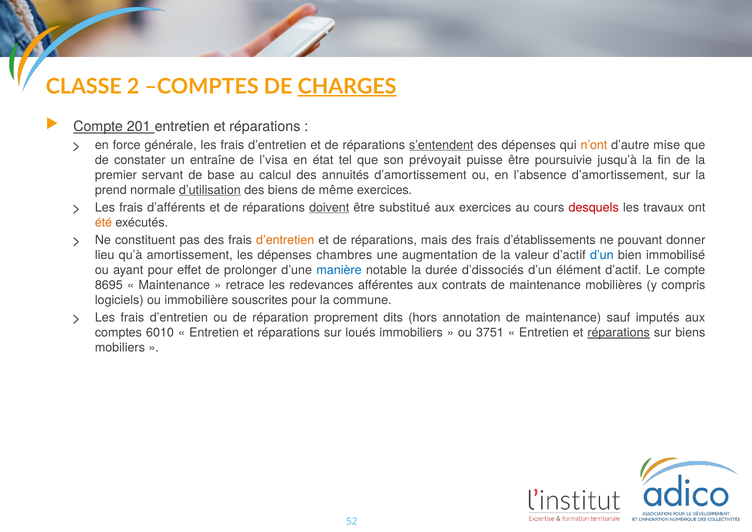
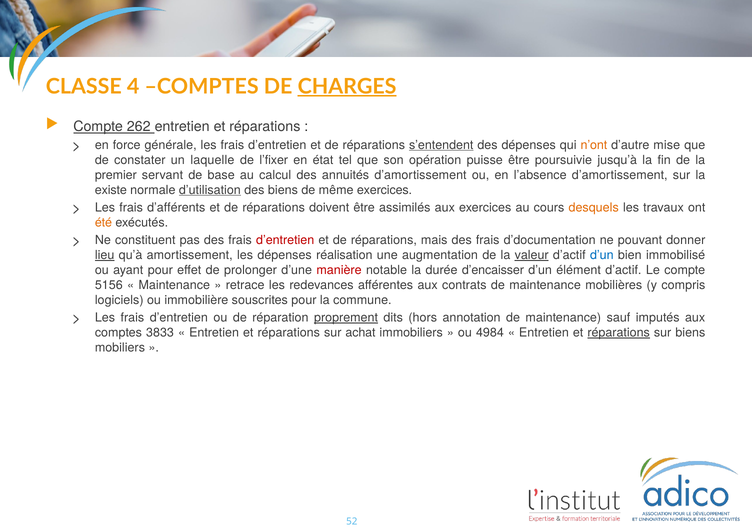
2: 2 -> 4 (133, 86)
201: 201 -> 262 (139, 126)
entraîne: entraîne -> laquelle (212, 160)
l’visa: l’visa -> l’fixer (274, 160)
prévoyait: prévoyait -> opération (435, 160)
prend: prend -> existe (111, 190)
doivent underline: present -> none (329, 207)
substitué: substitué -> assimilés (405, 207)
desquels colour: red -> orange (594, 207)
d’entretien colour: orange -> red (285, 240)
d’établissements: d’établissements -> d’documentation (550, 240)
lieu underline: none -> present (105, 255)
chambres: chambres -> réalisation (344, 255)
valeur underline: none -> present (532, 255)
manière colour: blue -> red (339, 270)
d’dissociés: d’dissociés -> d’encaisser (493, 270)
8695: 8695 -> 5156 (109, 285)
proprement underline: none -> present (346, 317)
6010: 6010 -> 3833 (160, 332)
loués: loués -> achat (361, 332)
3751: 3751 -> 4984 (490, 332)
